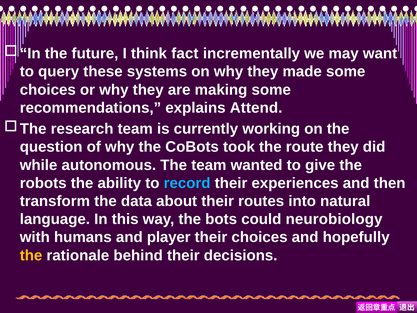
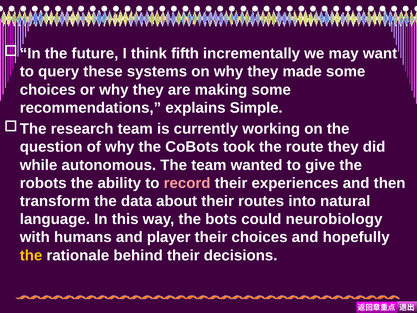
fact: fact -> fifth (185, 54)
Attend: Attend -> Simple (256, 108)
record colour: light blue -> pink (187, 183)
